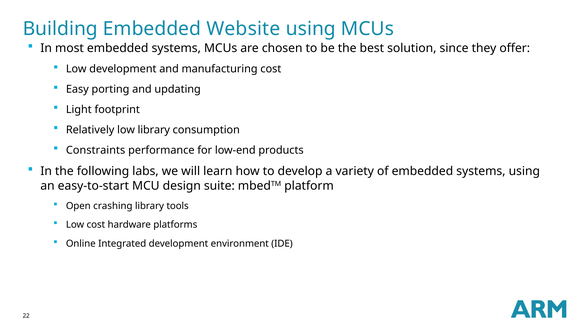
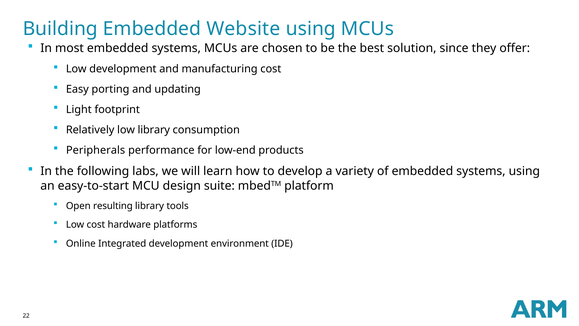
Constraints: Constraints -> Peripherals (96, 150)
crashing: crashing -> resulting (113, 206)
